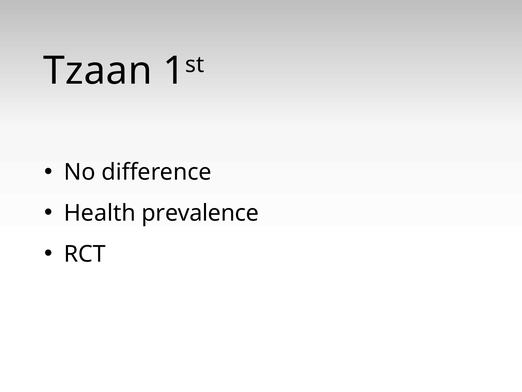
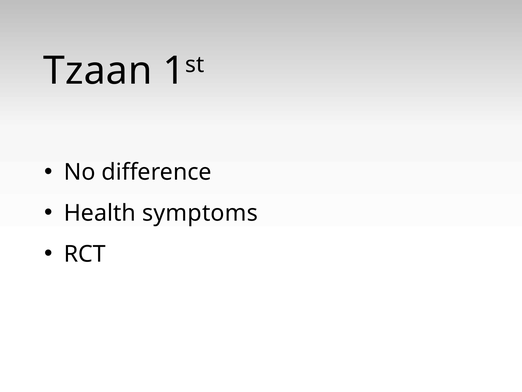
prevalence: prevalence -> symptoms (200, 213)
